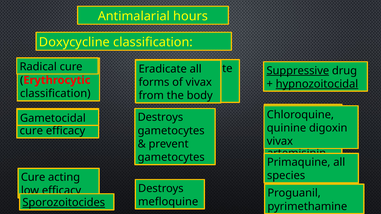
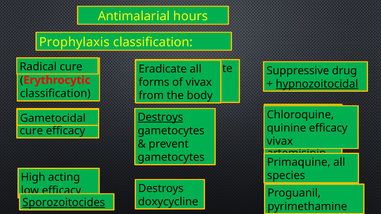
Doxycycline: Doxycycline -> Prophylaxis (74, 42)
Suppressive underline: present -> none (298, 71)
Destroys underline: none -> present (160, 117)
digoxin: digoxin -> efficacy (328, 128)
Cure: Cure -> High (33, 177)
mefloquine: mefloquine -> doxycycline (168, 202)
